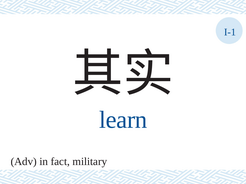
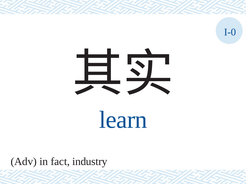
I-1: I-1 -> I-0 (230, 32)
military: military -> industry (90, 162)
